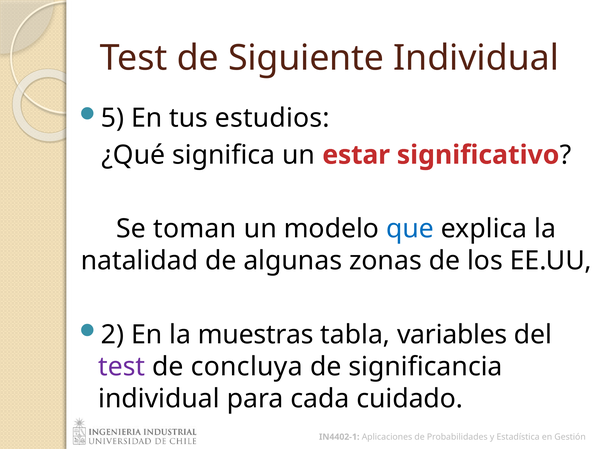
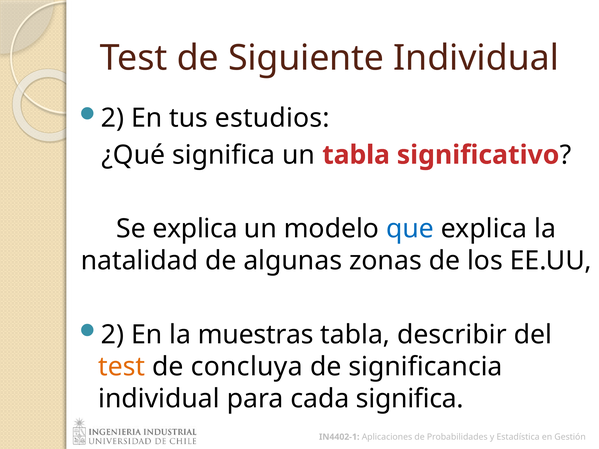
5: 5 -> 2 (113, 118)
un estar: estar -> tabla (356, 155)
Se toman: toman -> explica (195, 229)
variables: variables -> describir (452, 335)
test colour: purple -> orange (122, 367)
cada cuidado: cuidado -> significa (410, 399)
